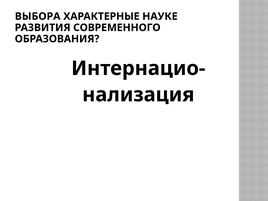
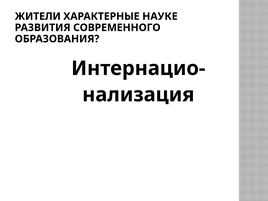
ВЫБОРА: ВЫБОРА -> ЖИТЕЛИ (38, 16)
